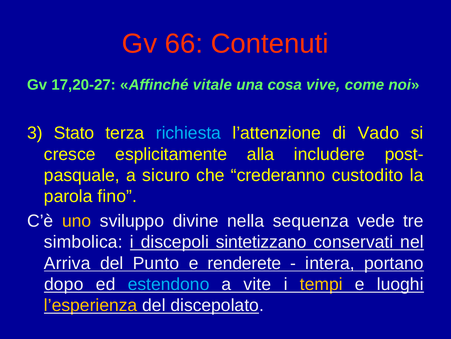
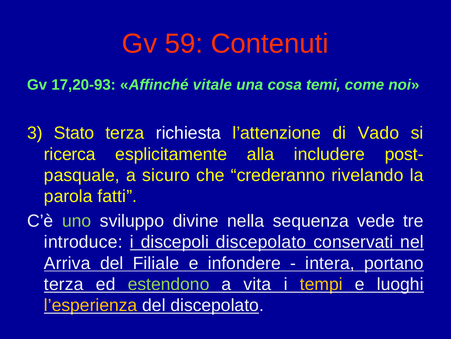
66: 66 -> 59 (184, 44)
17,20-27: 17,20-27 -> 17,20-93 (84, 85)
vive: vive -> temi (323, 85)
richiesta colour: light blue -> white (188, 133)
cresce: cresce -> ricerca (70, 154)
custodito: custodito -> rivelando (368, 175)
fino: fino -> fatti (117, 196)
uno colour: yellow -> light green (77, 221)
simbolica: simbolica -> introduce (83, 242)
discepoli sintetizzano: sintetizzano -> discepolato (261, 242)
Punto: Punto -> Filiale (156, 263)
renderete: renderete -> infondere (244, 263)
dopo: dopo -> terza (64, 284)
estendono colour: light blue -> light green (169, 284)
vite: vite -> vita (258, 284)
